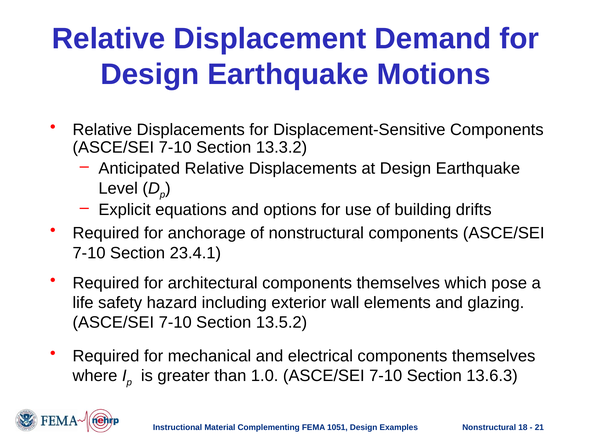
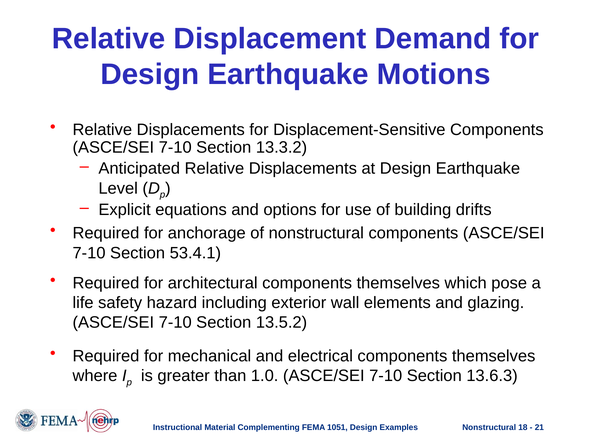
23.4.1: 23.4.1 -> 53.4.1 (195, 253)
